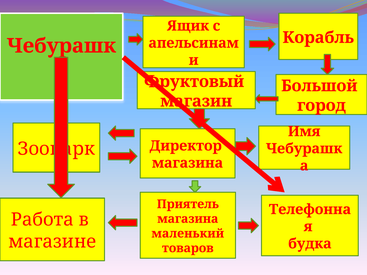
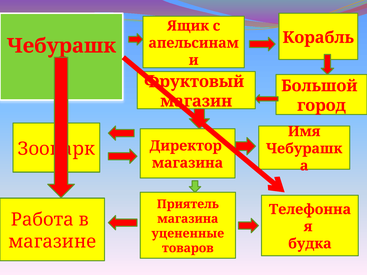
маленький: маленький -> уцененные (188, 234)
